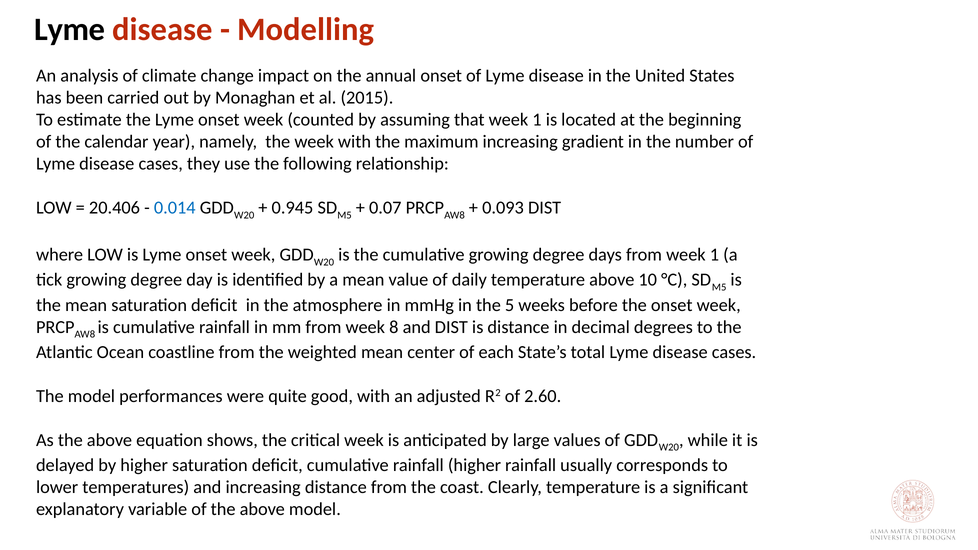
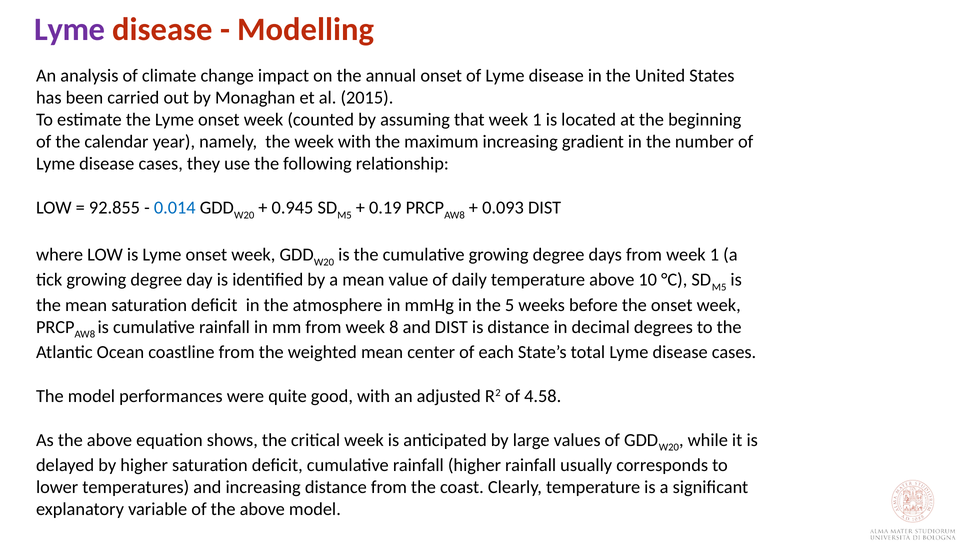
Lyme colour: black -> purple (70, 30)
20.406: 20.406 -> 92.855 (114, 208)
0.07: 0.07 -> 0.19 (385, 208)
2.60: 2.60 -> 4.58 (543, 396)
